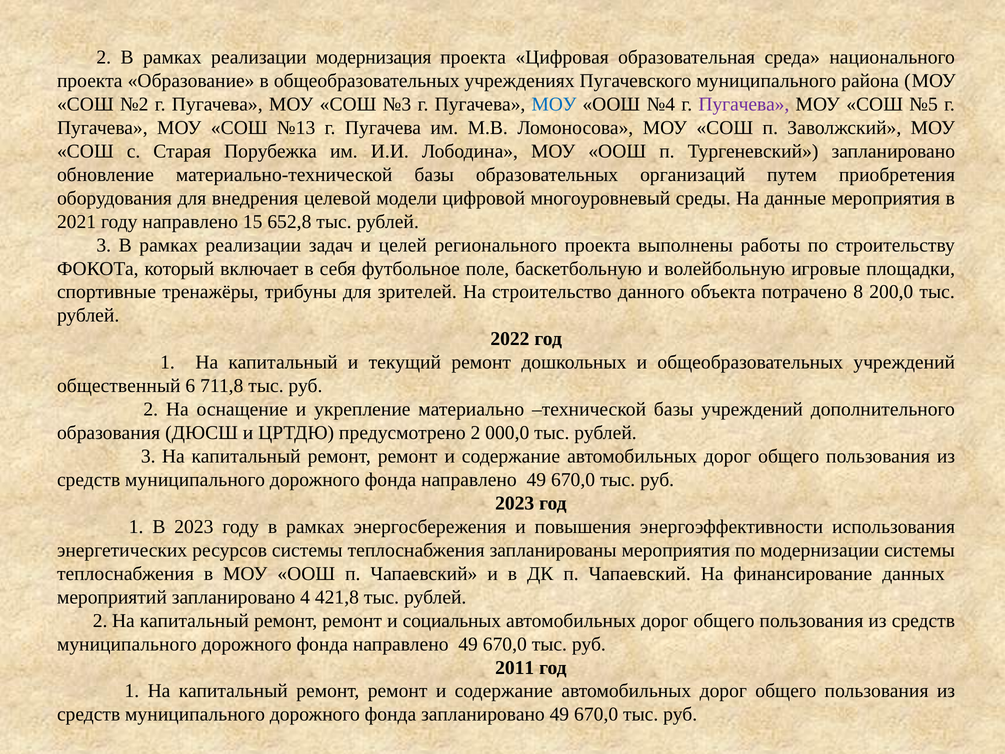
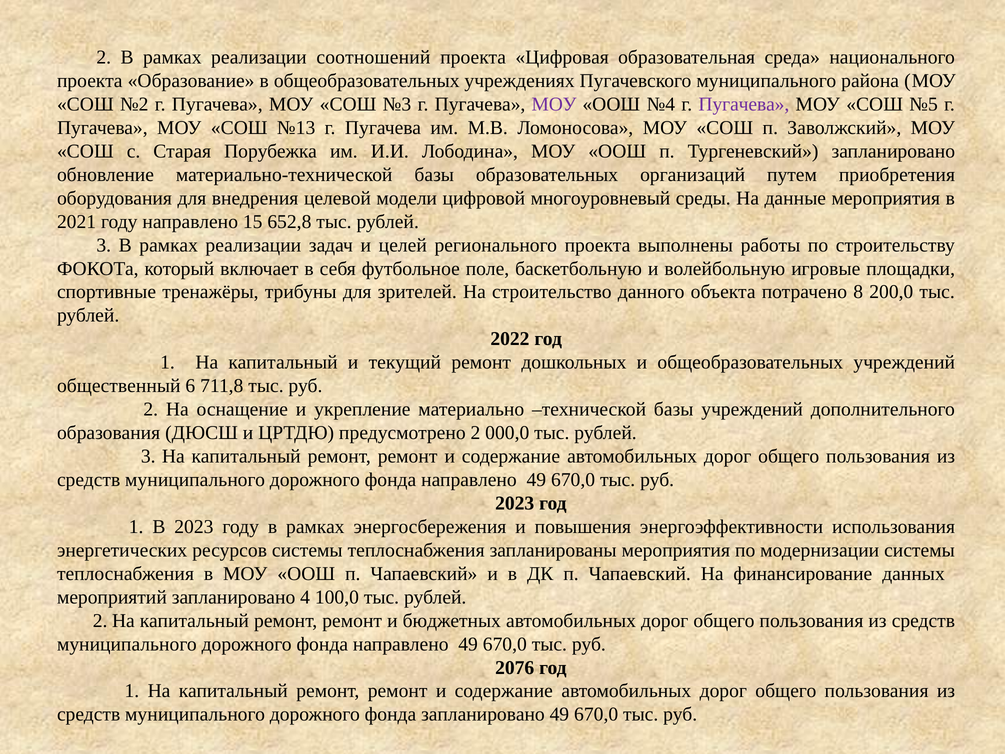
модернизация: модернизация -> соотношений (373, 57)
МОУ colour: blue -> purple (554, 104)
421,8: 421,8 -> 100,0 (337, 597)
социальных: социальных -> бюджетных (452, 620)
2011: 2011 -> 2076 (515, 667)
